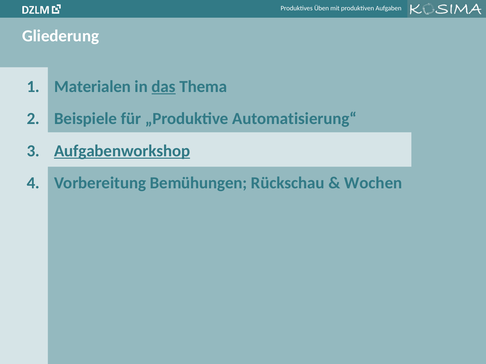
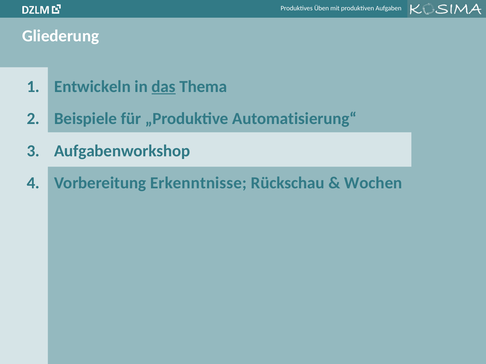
Materialen: Materialen -> Entwickeln (92, 87)
Aufgabenworkshop underline: present -> none (122, 151)
Bemühungen: Bemühungen -> Erkenntnisse (198, 183)
